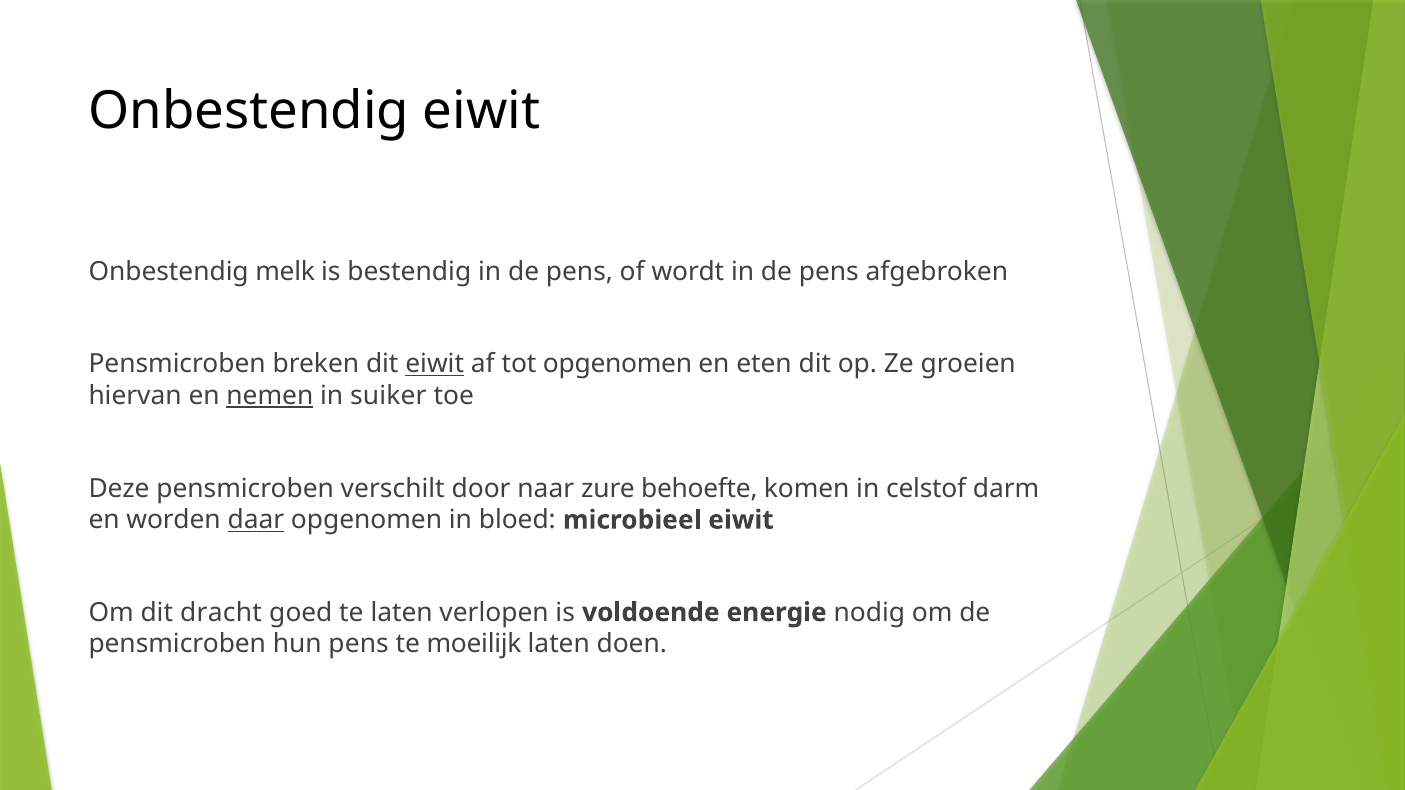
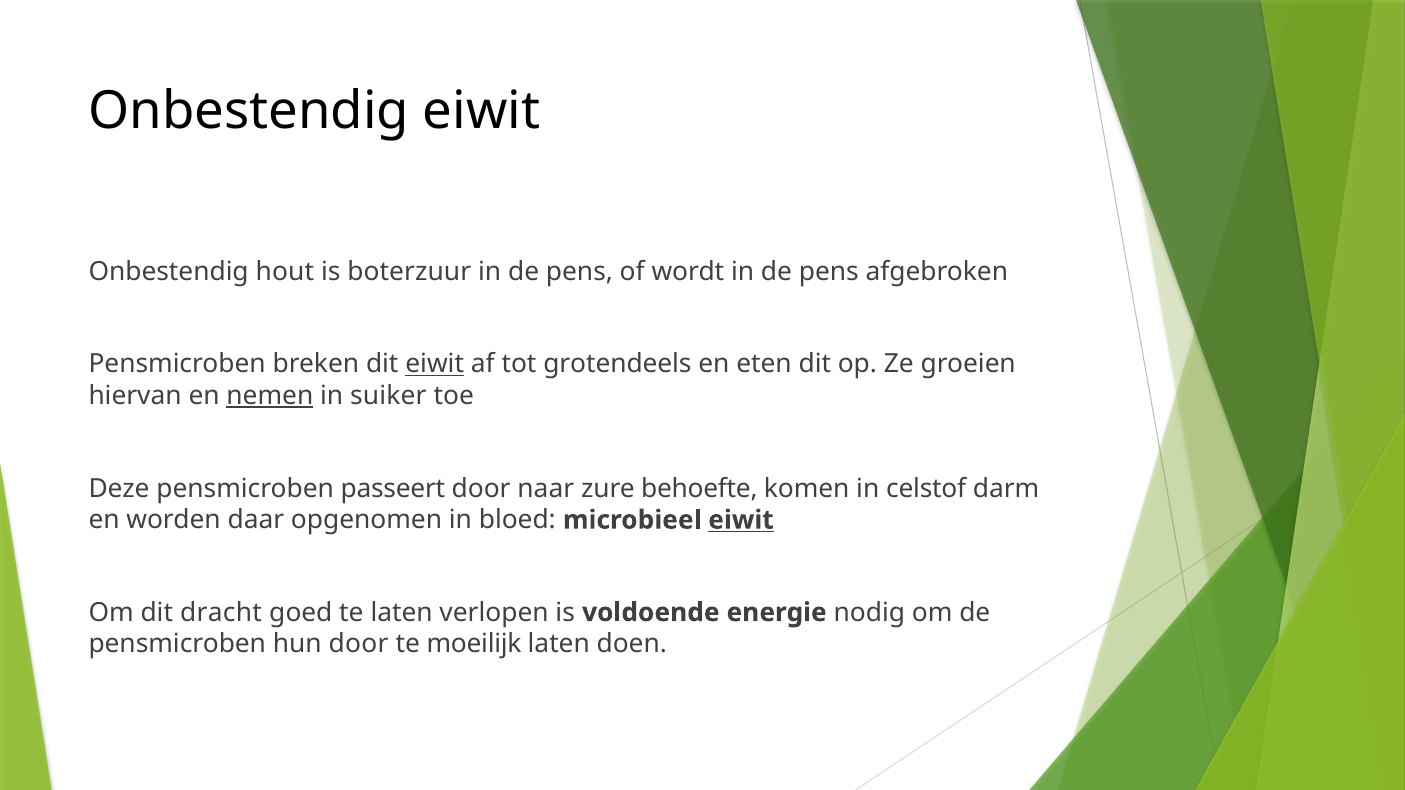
melk: melk -> hout (285, 272)
bestendig: bestendig -> boterzuur (409, 272)
tot opgenomen: opgenomen -> grotendeels (617, 364)
verschilt: verschilt -> passeert (393, 489)
daar underline: present -> none (256, 520)
eiwit underline: none -> present (741, 520)
hun pens: pens -> door (359, 644)
